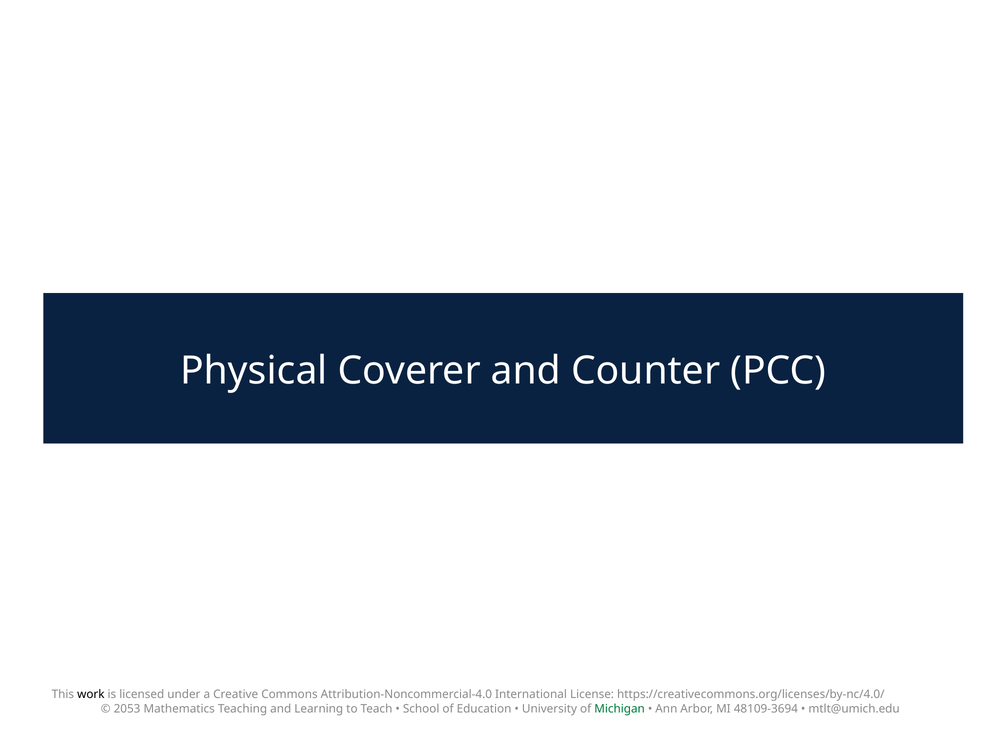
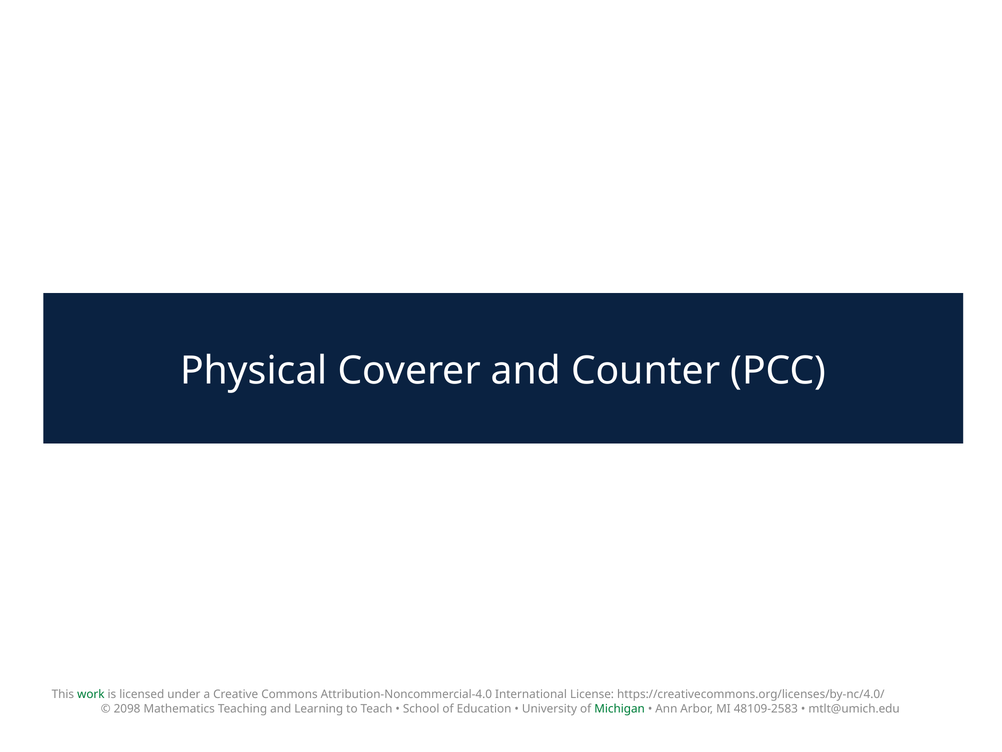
work colour: black -> green (91, 694)
2053: 2053 -> 2098 (127, 709)
48109-3694: 48109-3694 -> 48109-2583 (766, 709)
